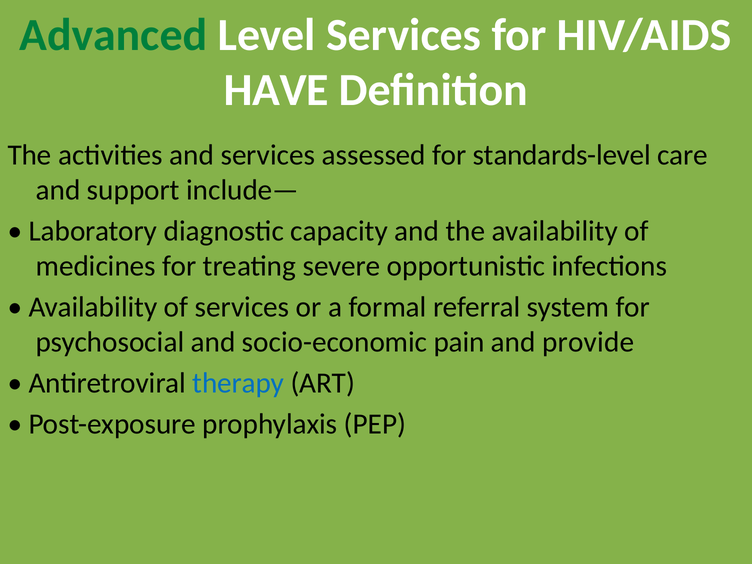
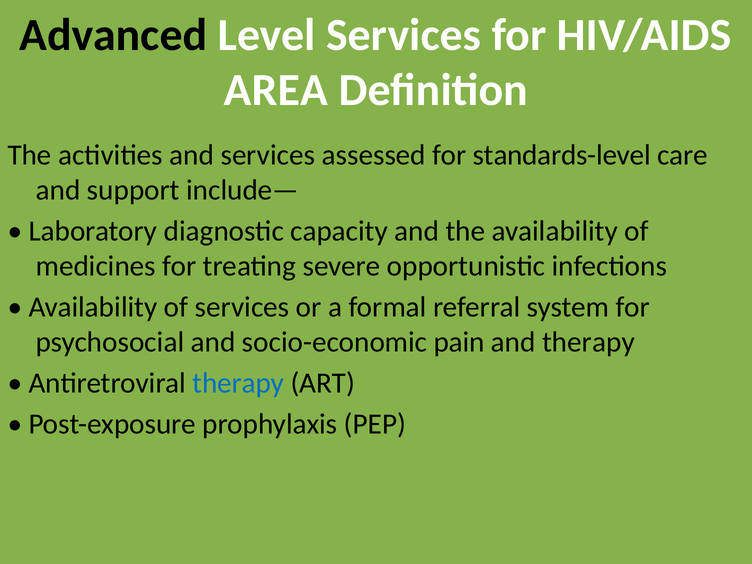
Advanced colour: green -> black (113, 35)
HAVE: HAVE -> AREA (276, 90)
and provide: provide -> therapy (588, 342)
